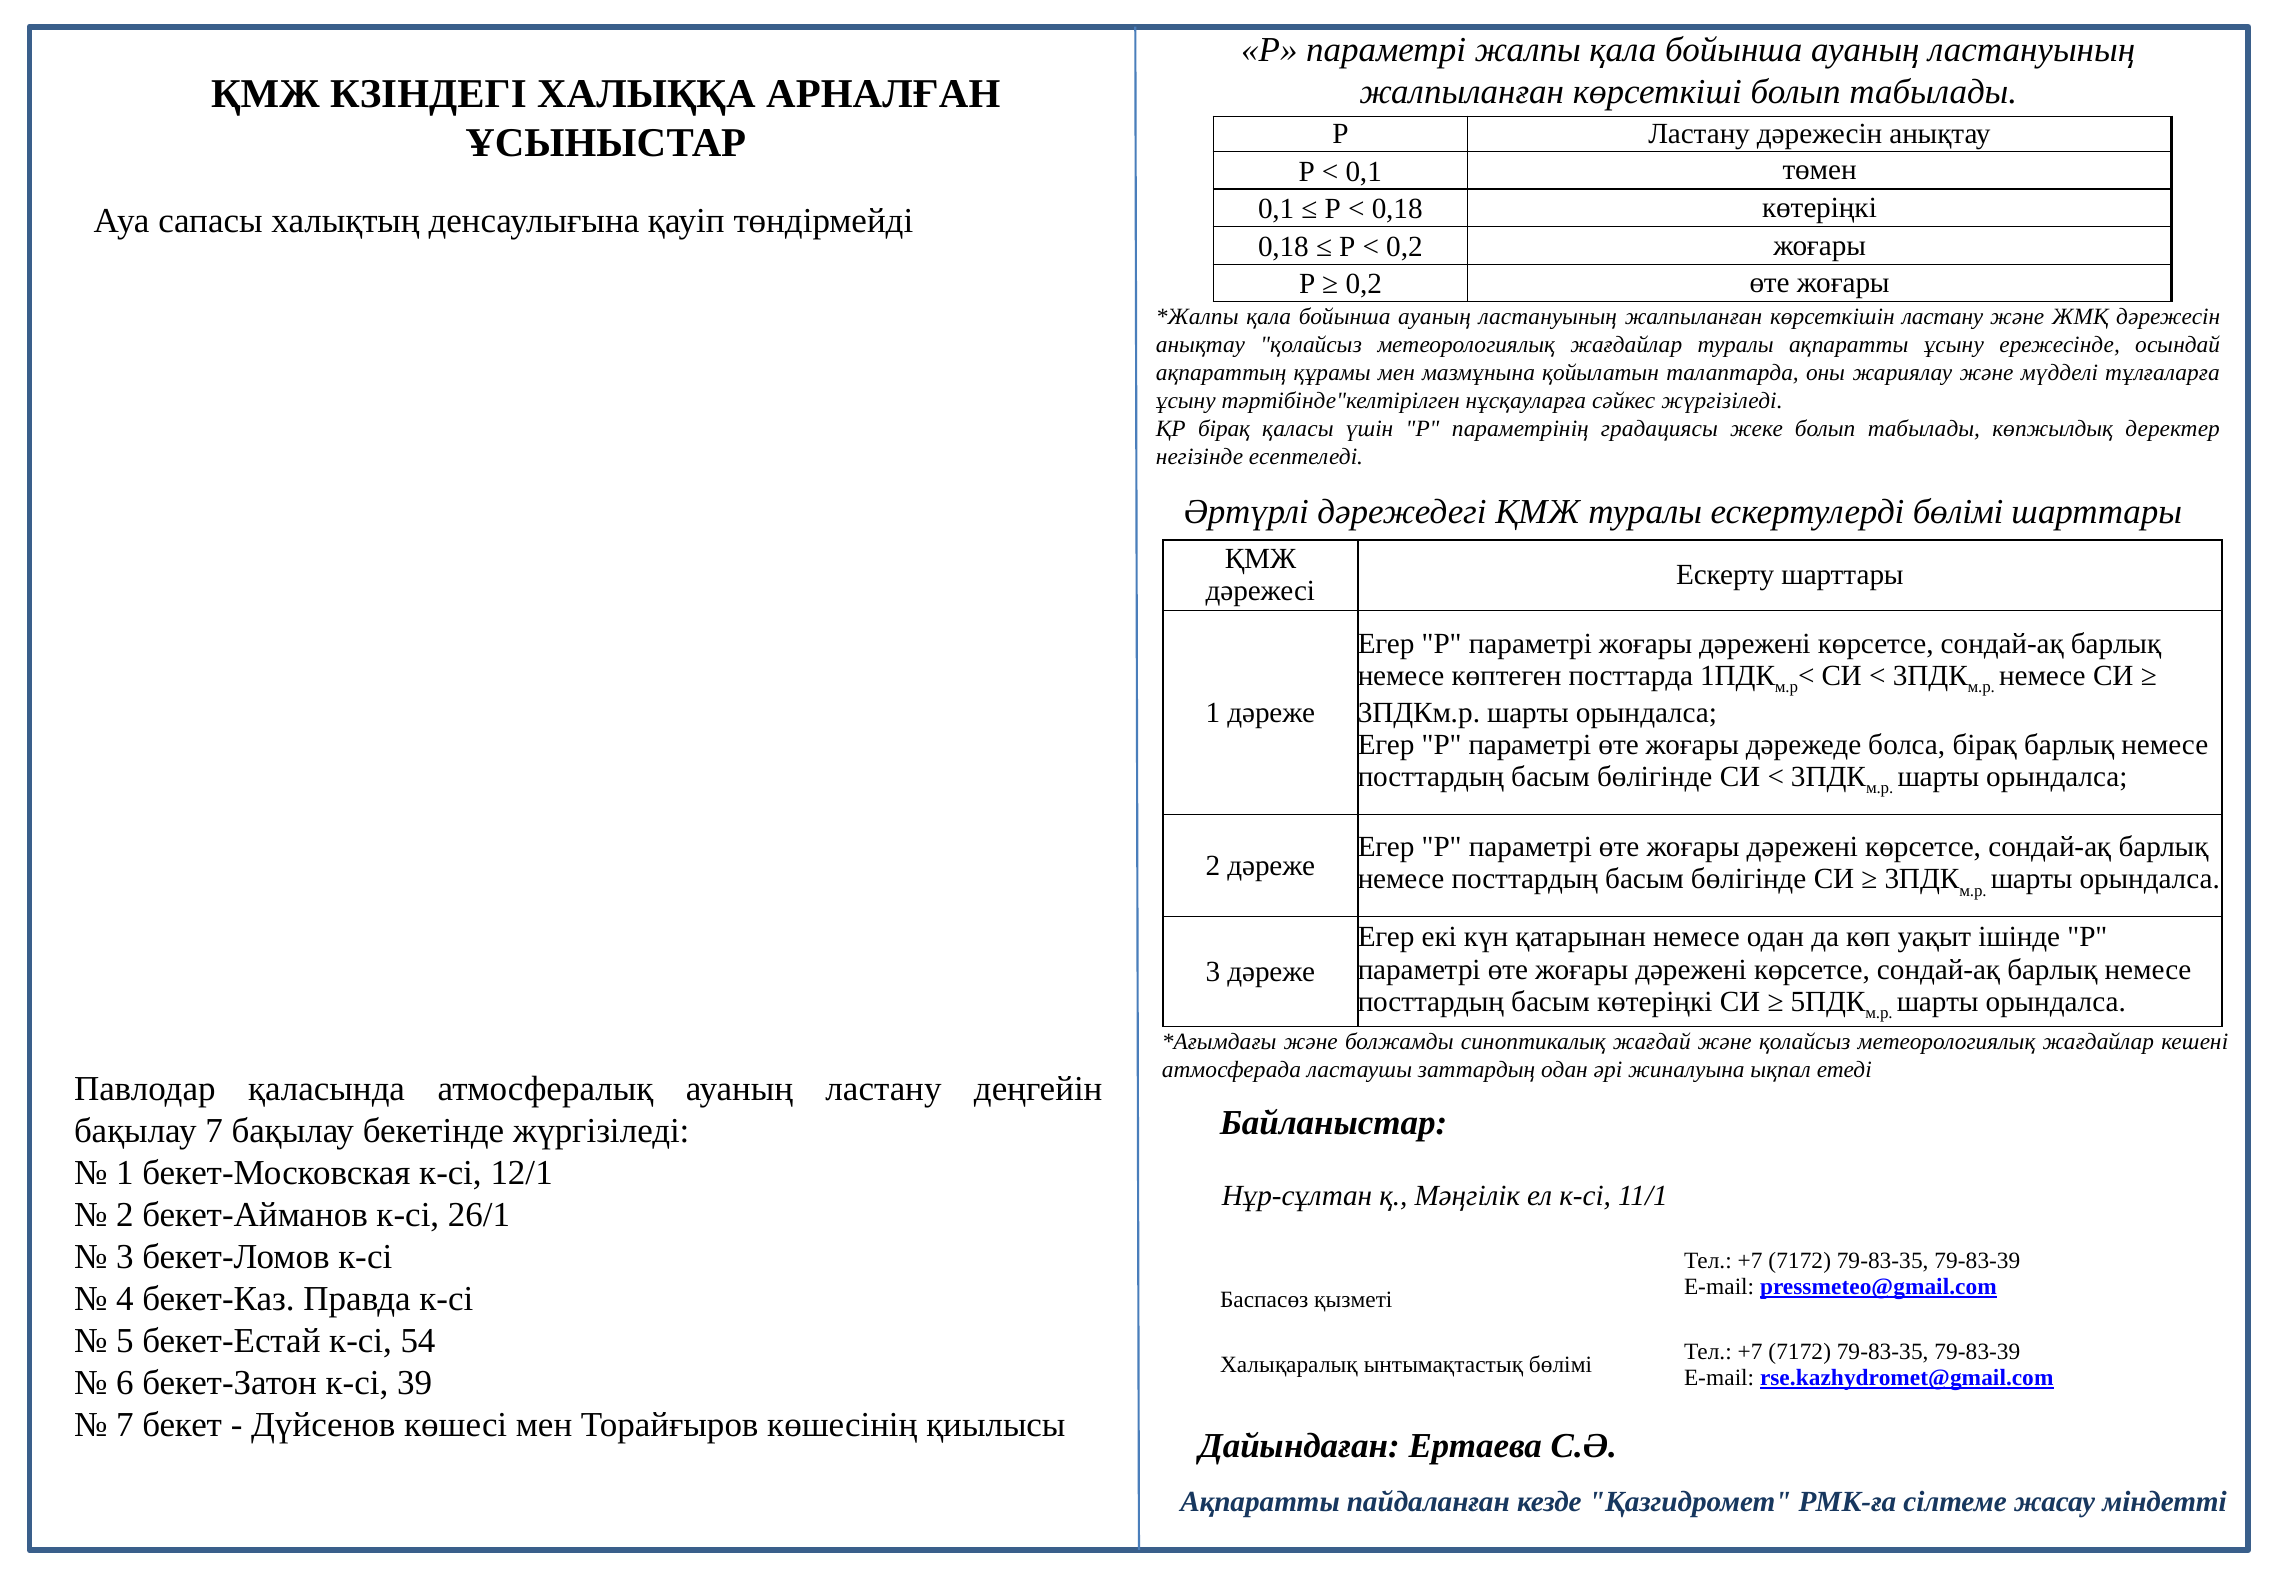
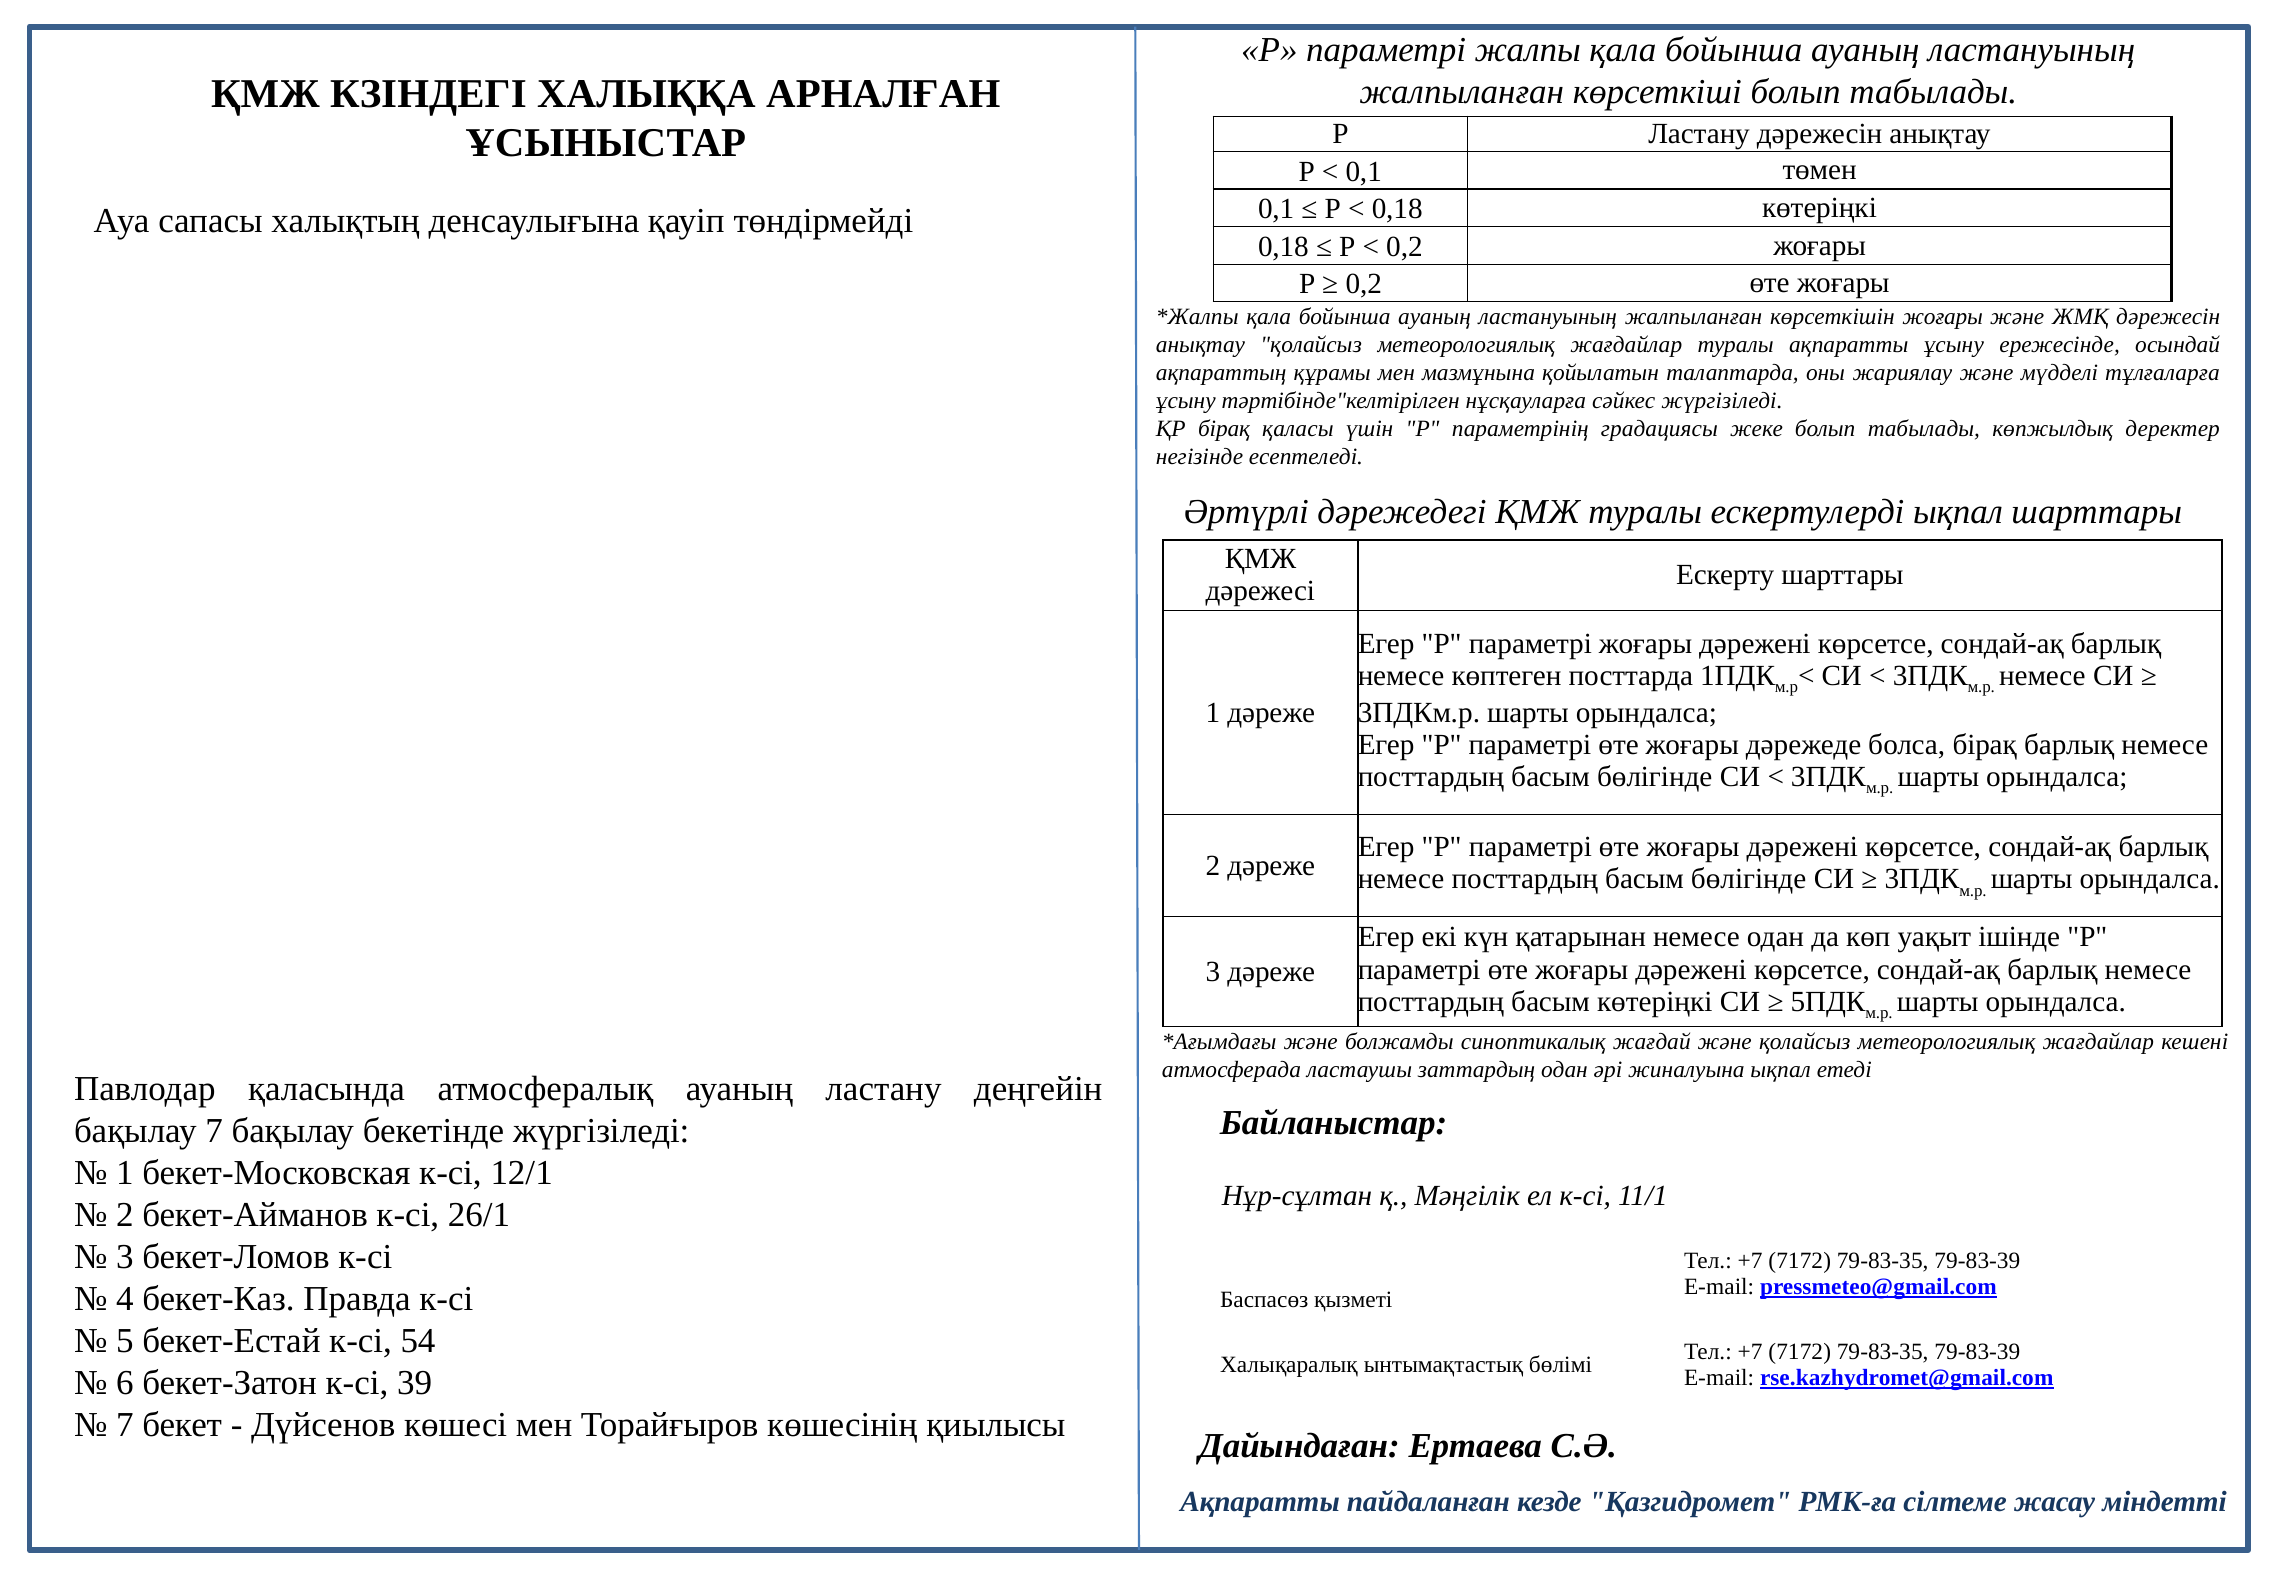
көрсеткішін ластану: ластану -> жоғары (1943, 317)
ескертулерді бөлімі: бөлімі -> ықпал (1958, 512)
